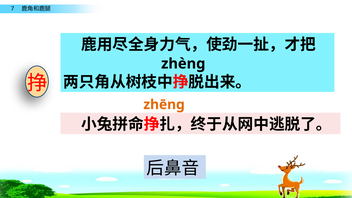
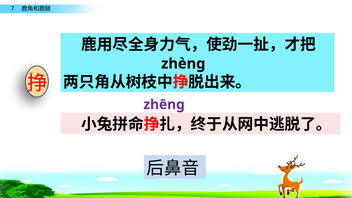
zhēng colour: orange -> purple (164, 105)
